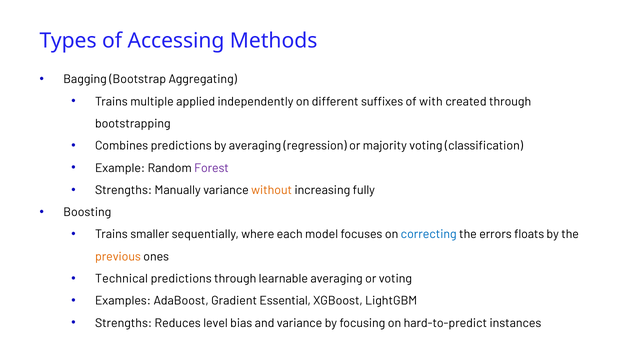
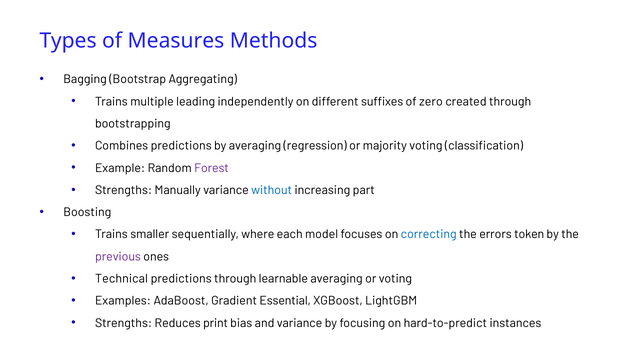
Accessing: Accessing -> Measures (176, 41)
applied: applied -> leading (196, 102)
with: with -> zero (431, 102)
without colour: orange -> blue (272, 190)
fully: fully -> part (364, 190)
floats: floats -> token (529, 234)
previous colour: orange -> purple (118, 257)
level: level -> print (216, 323)
